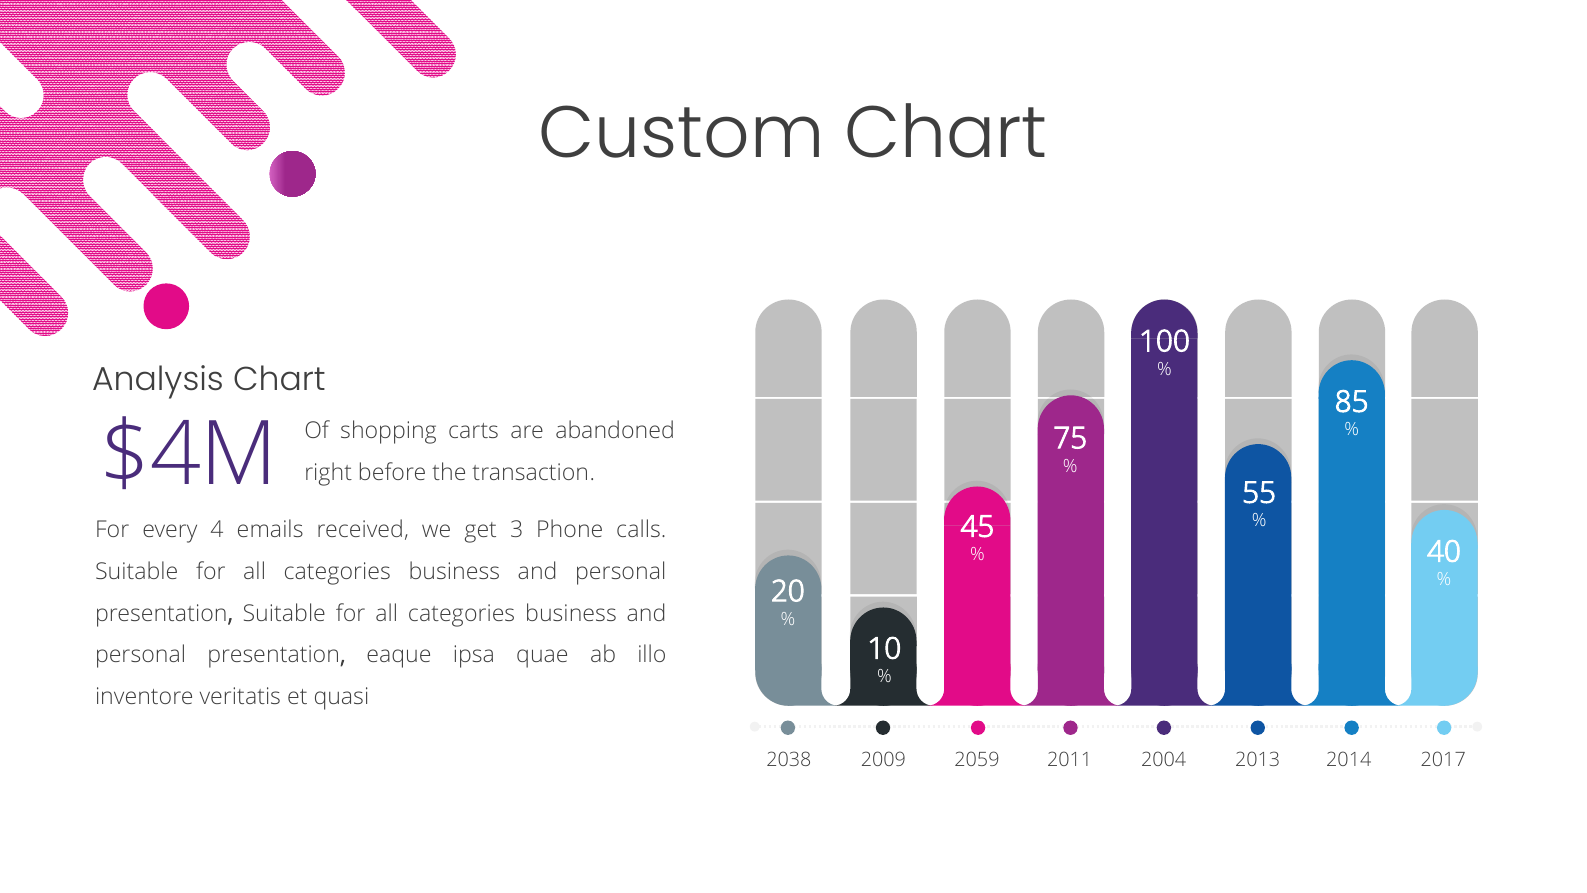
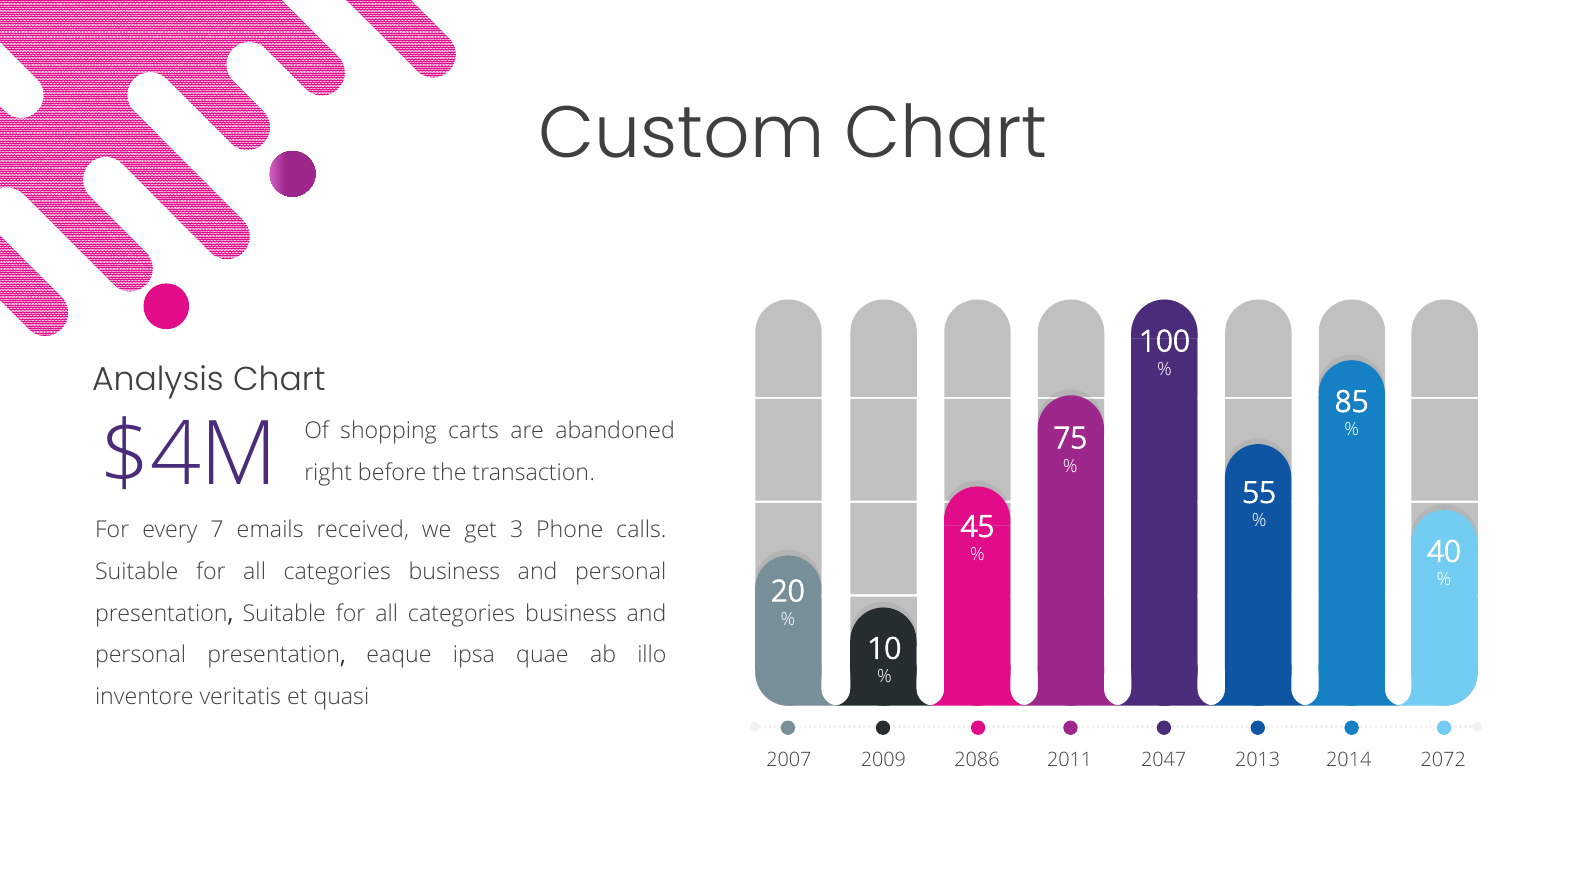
4: 4 -> 7 (217, 530)
2038: 2038 -> 2007 (789, 760)
2059: 2059 -> 2086 (977, 760)
2004: 2004 -> 2047 (1164, 760)
2017: 2017 -> 2072 (1443, 760)
